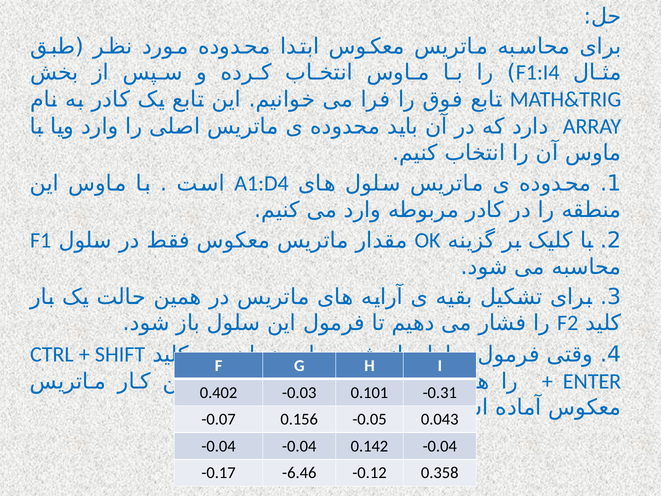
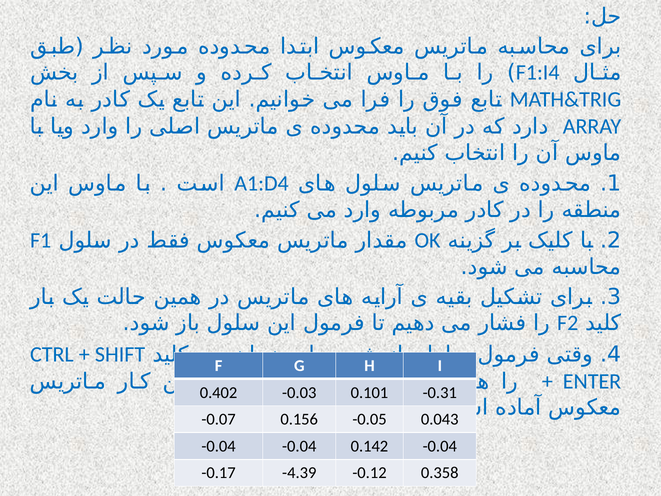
-6.46: -6.46 -> -4.39 (299, 473)
